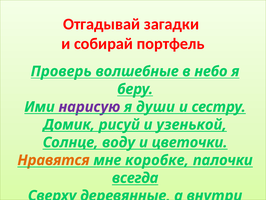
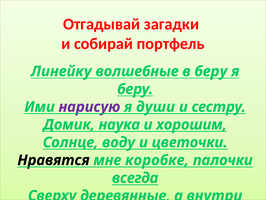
Проверь: Проверь -> Линейку (61, 71)
в небо: небо -> беру (211, 71)
рисуй: рисуй -> наука (119, 124)
узенькой: узенькой -> хорошим (192, 124)
Нравятся colour: orange -> black (54, 160)
